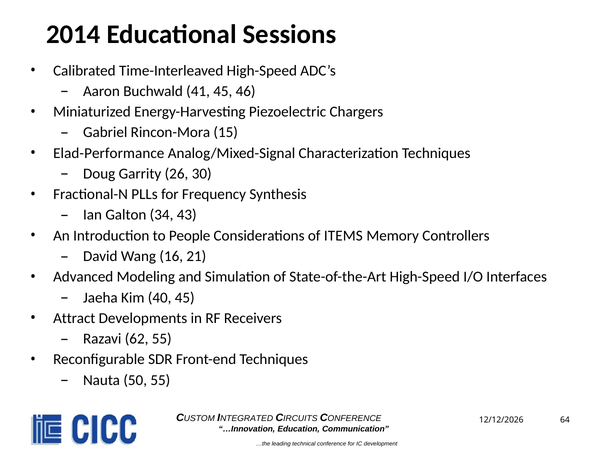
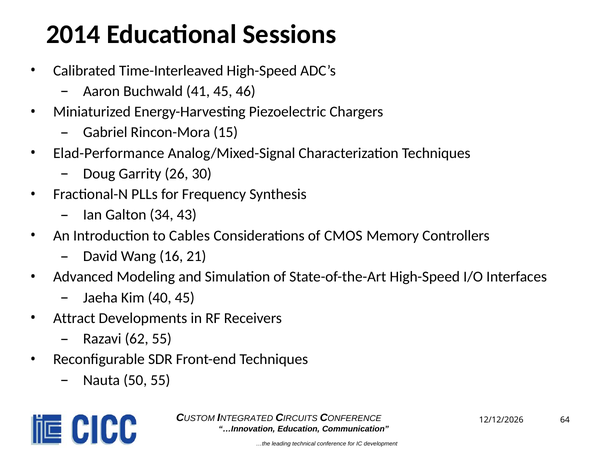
People: People -> Cables (190, 236)
ITEMS: ITEMS -> CMOS (343, 236)
